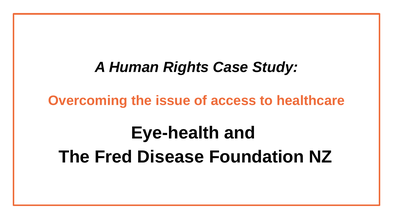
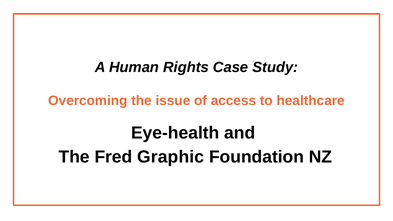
Disease: Disease -> Graphic (171, 157)
